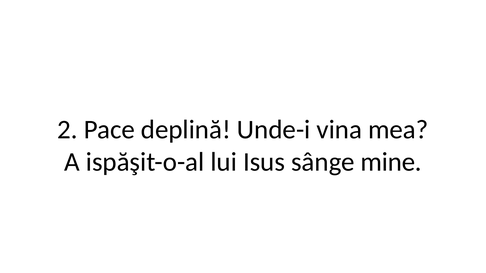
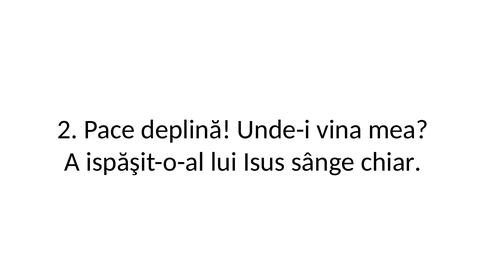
mine: mine -> chiar (391, 162)
